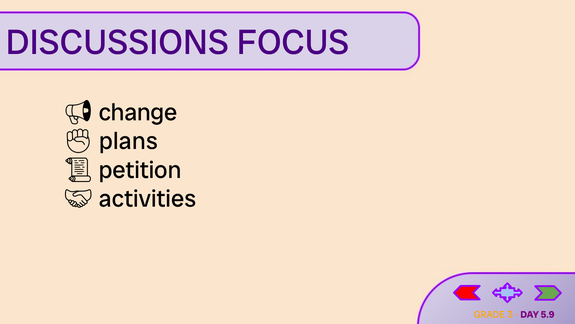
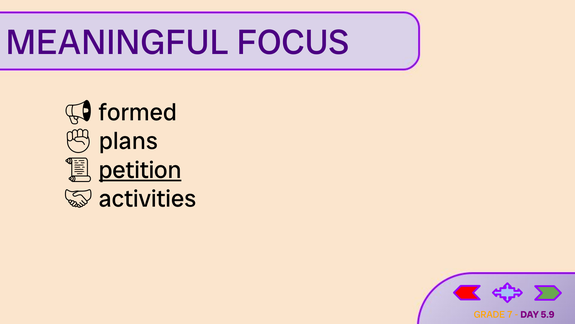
DISCUSSIONS: DISCUSSIONS -> MEANINGFUL (117, 42)
change: change -> formed (138, 112)
petition underline: none -> present (140, 170)
3: 3 -> 7 (510, 314)
